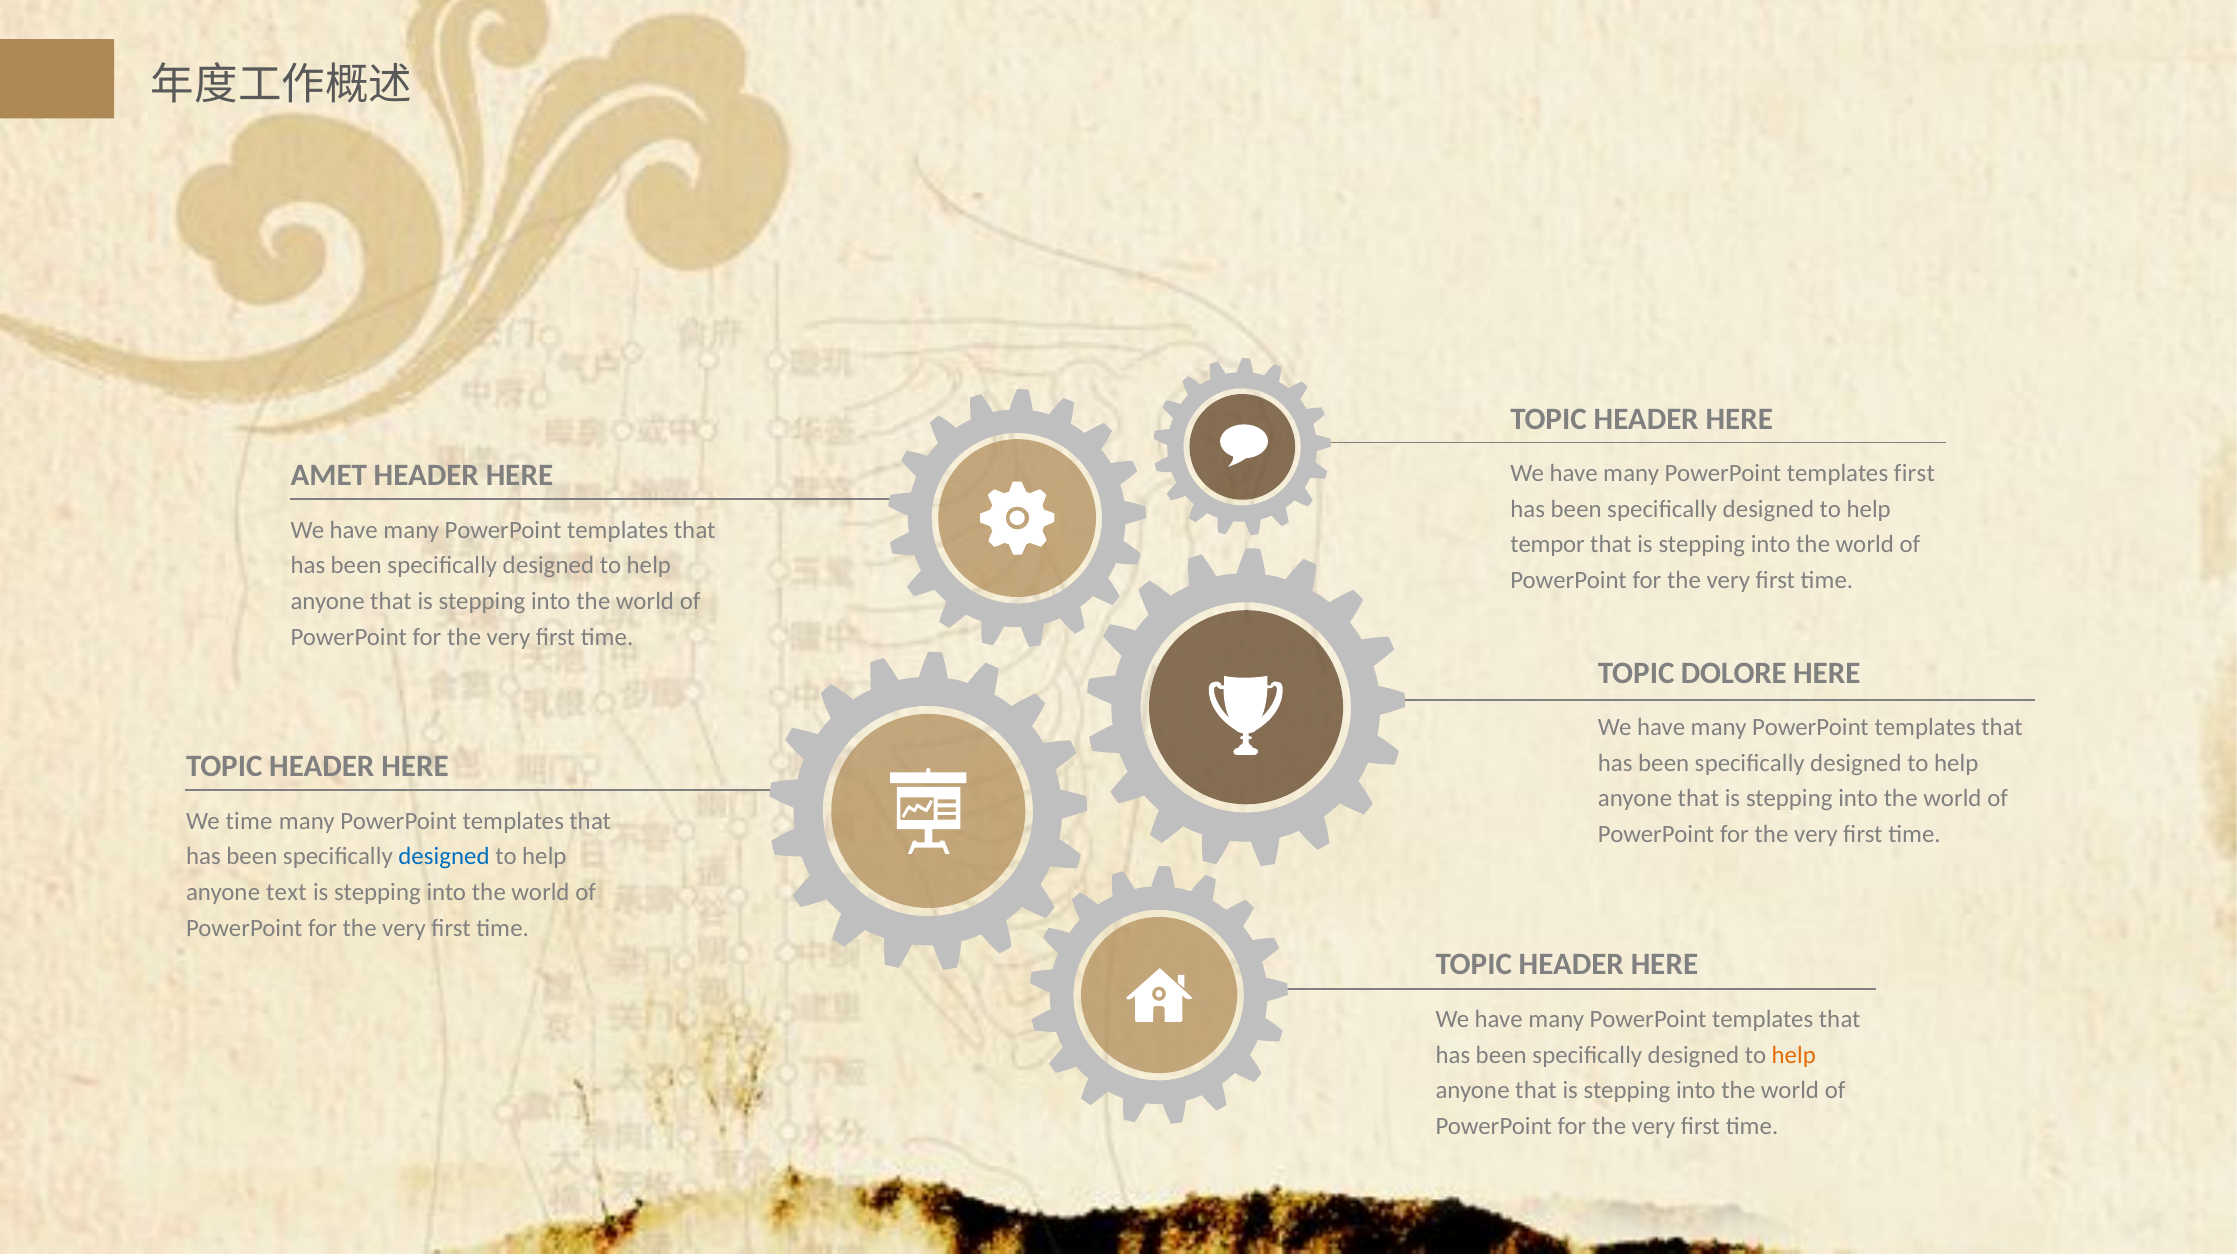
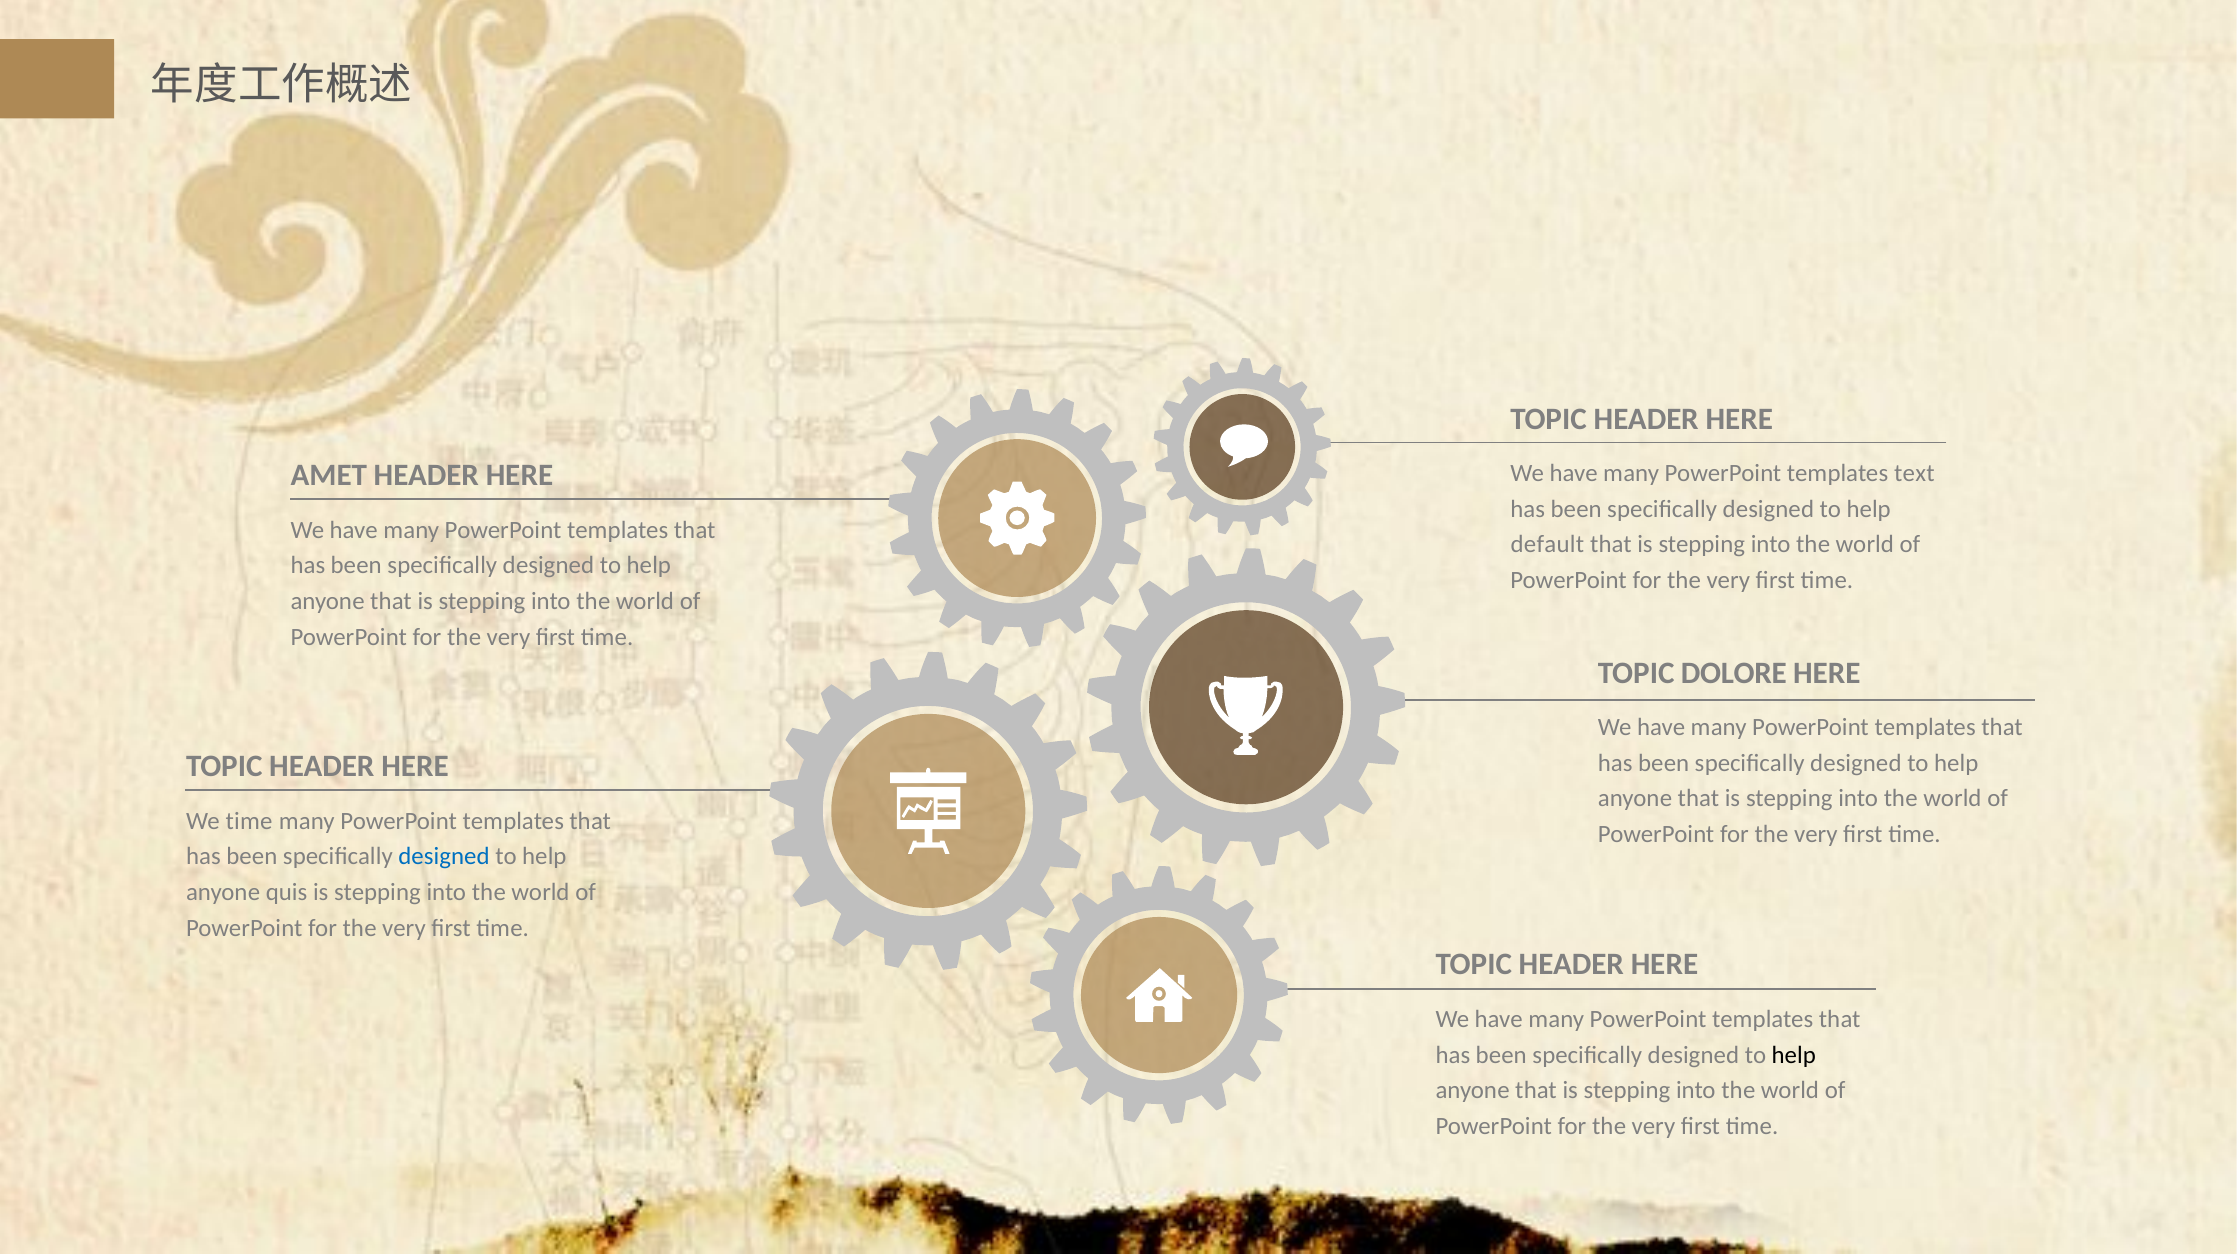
templates first: first -> text (1914, 473)
tempor: tempor -> default (1547, 545)
text: text -> quis (286, 892)
help colour: orange -> black (1794, 1055)
